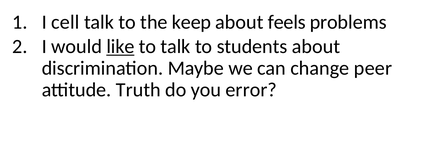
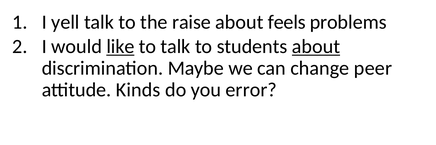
cell: cell -> yell (65, 22)
keep: keep -> raise (192, 22)
about underline: none -> present (316, 47)
Truth: Truth -> Kinds (138, 90)
